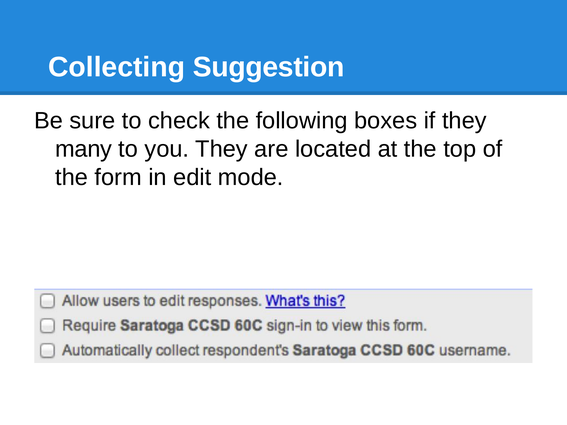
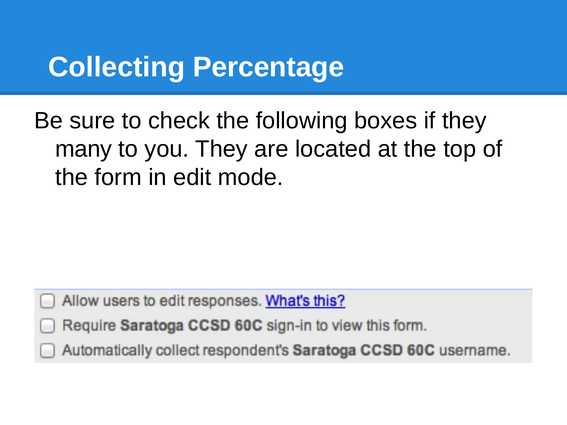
Suggestion: Suggestion -> Percentage (269, 67)
